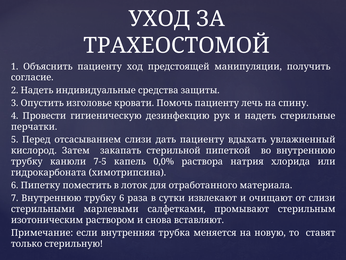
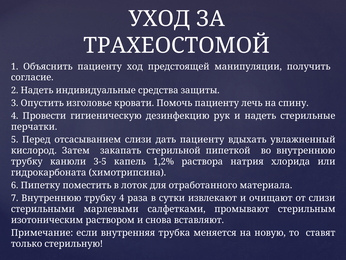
7-5: 7-5 -> 3-5 (100, 161)
0,0%: 0,0% -> 1,2% (164, 161)
трубку 6: 6 -> 4 (122, 198)
